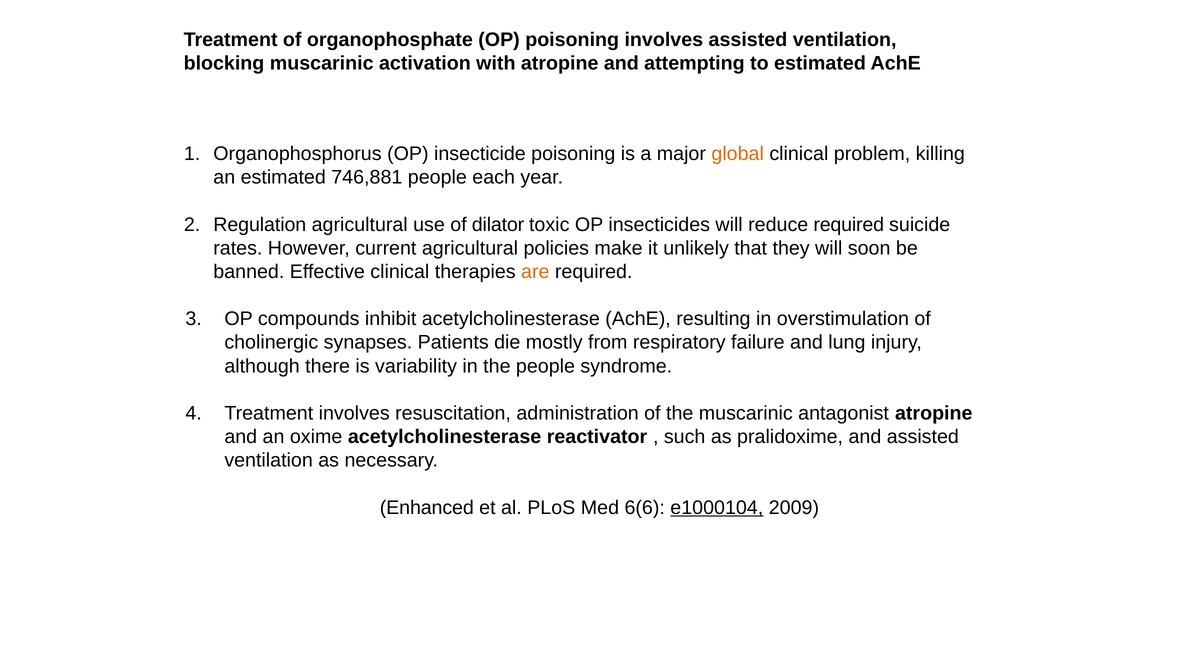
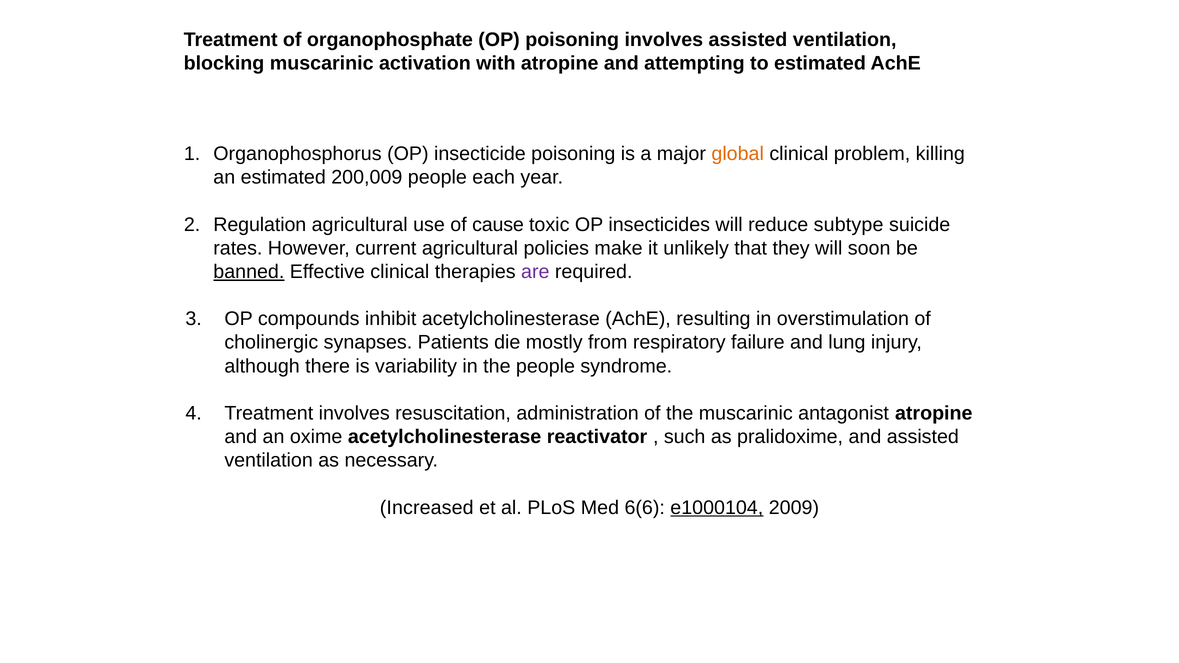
746,881: 746,881 -> 200,009 (367, 177)
dilator: dilator -> cause (498, 225)
reduce required: required -> subtype (849, 225)
banned underline: none -> present (249, 272)
are colour: orange -> purple (535, 272)
Enhanced: Enhanced -> Increased (427, 508)
